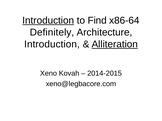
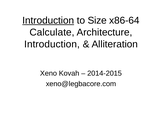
Find: Find -> Size (97, 21)
Definitely: Definitely -> Calculate (52, 32)
Alliteration underline: present -> none (115, 44)
